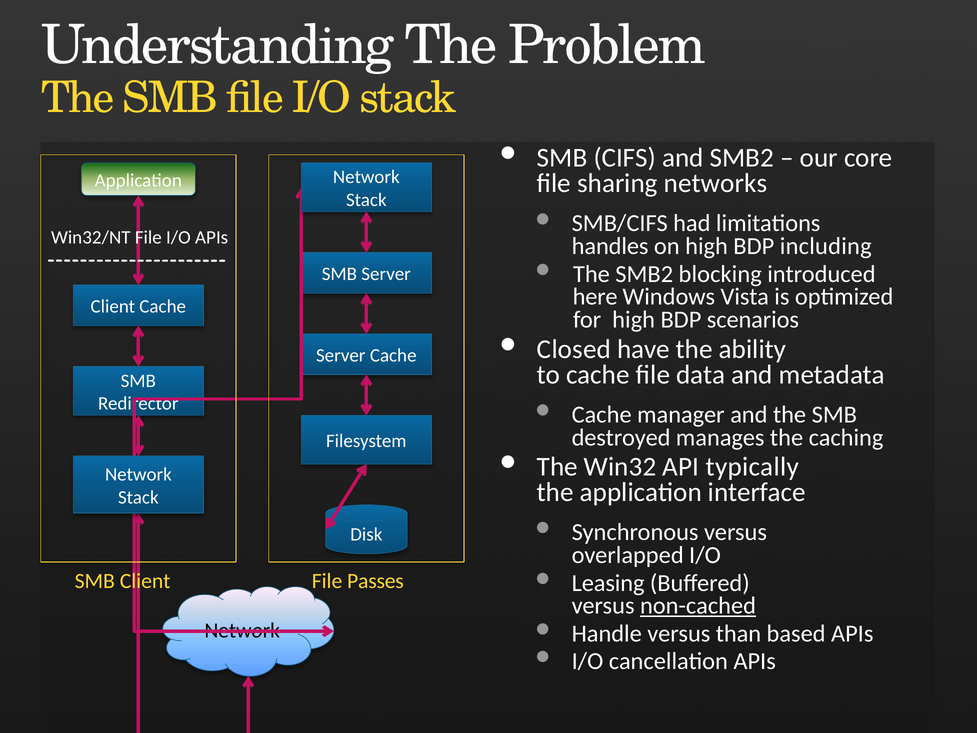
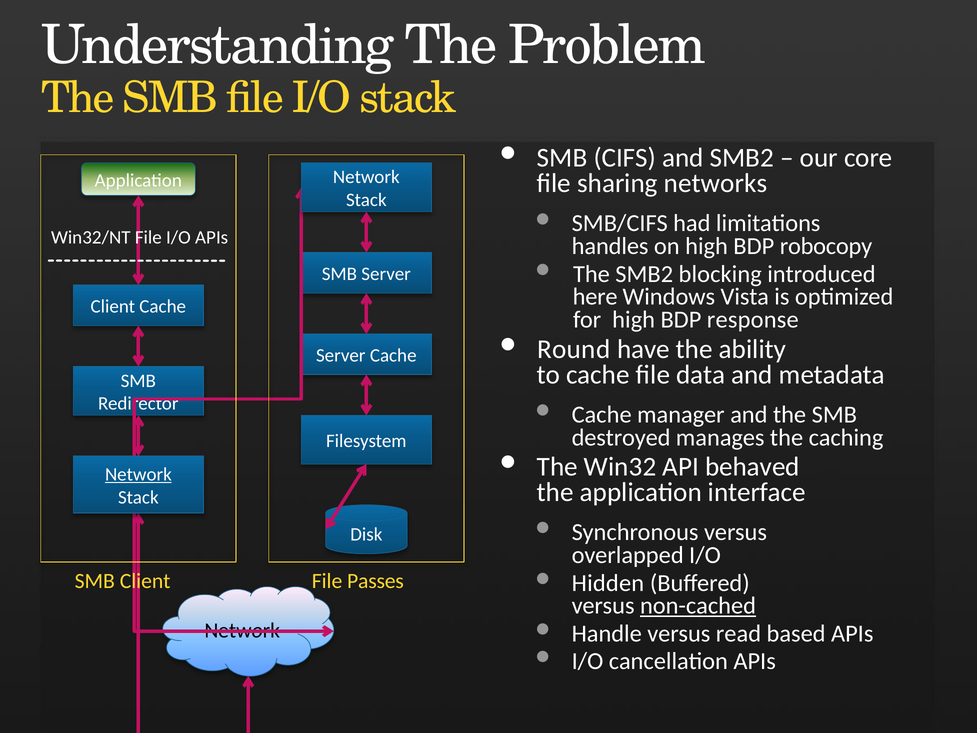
including: including -> robocopy (826, 246)
scenarios: scenarios -> response (753, 320)
Closed: Closed -> Round (574, 349)
typically: typically -> behaved (752, 467)
Network underline: none -> present (138, 474)
Leasing: Leasing -> Hidden (608, 583)
than: than -> read (738, 633)
